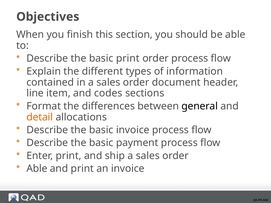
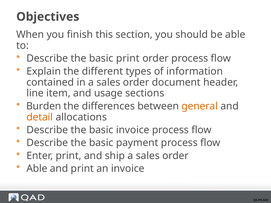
codes: codes -> usage (108, 93)
Format: Format -> Burden (44, 106)
general colour: black -> orange (200, 106)
